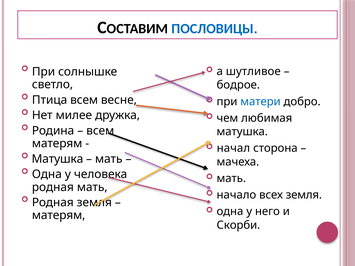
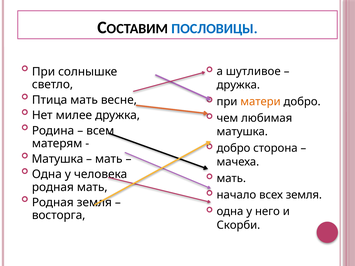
бодрое: бодрое -> дружка (238, 85)
Птица всем: всем -> мать (84, 100)
матери colour: blue -> orange (260, 102)
начал: начал -> добро (233, 148)
матерям: матерям -> восторга (59, 215)
